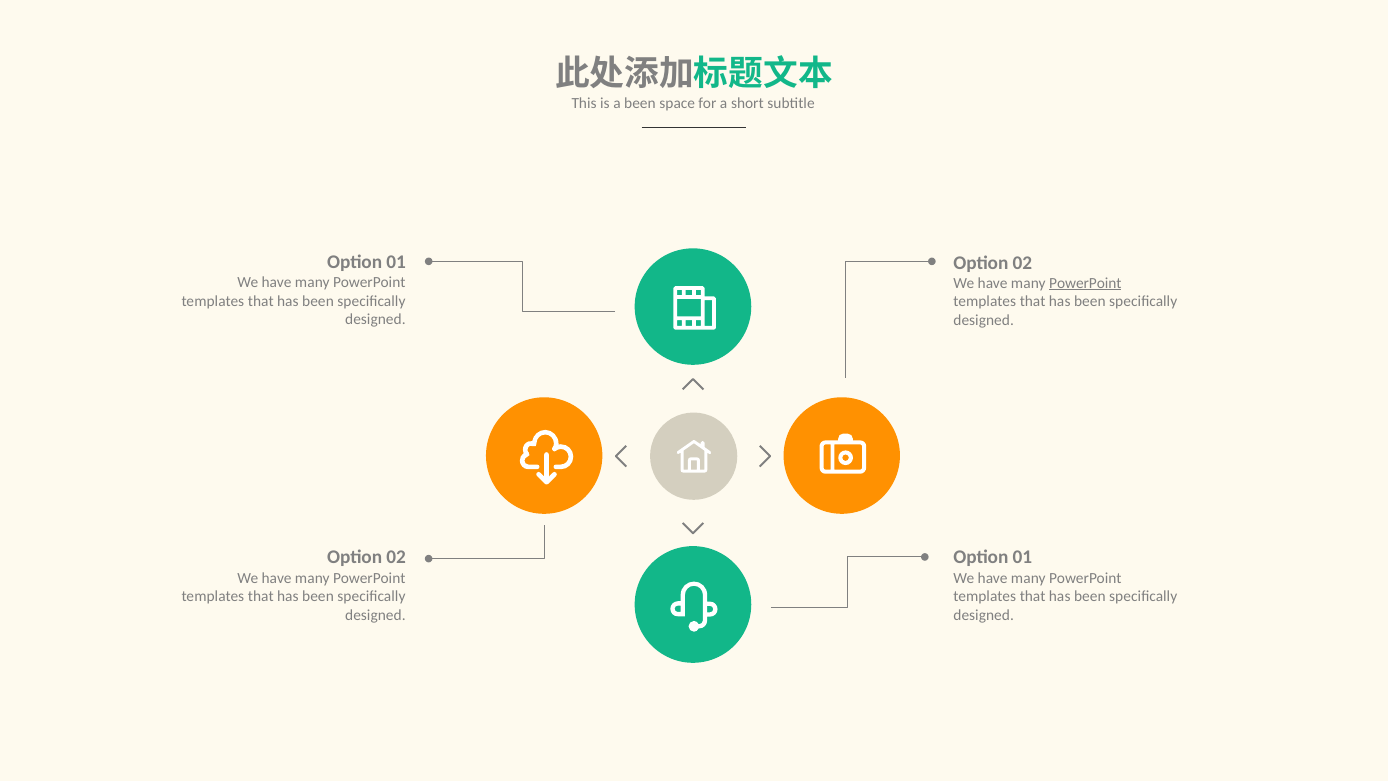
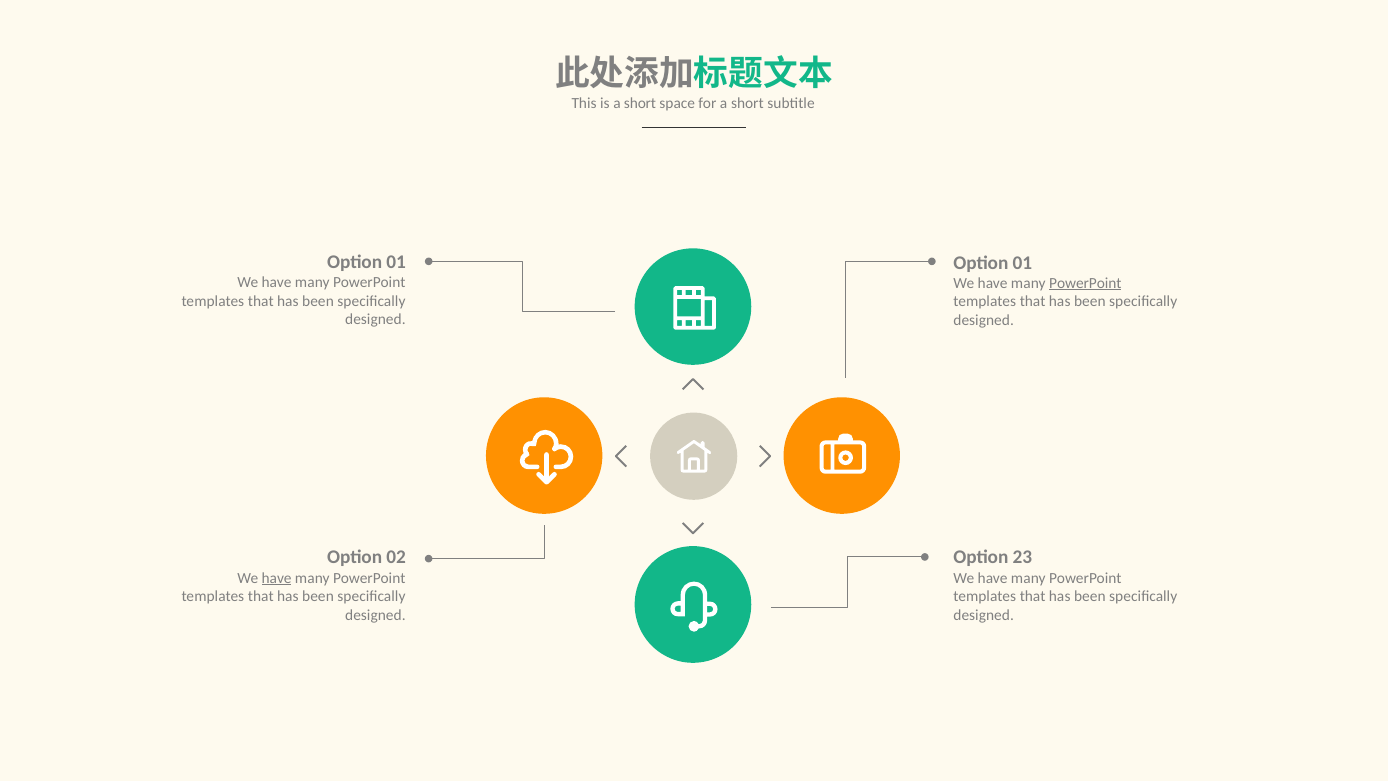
is a been: been -> short (640, 103)
02: 02 -> 01 (1022, 263)
01: 01 -> 23 (1022, 557)
have underline: none -> present (277, 578)
